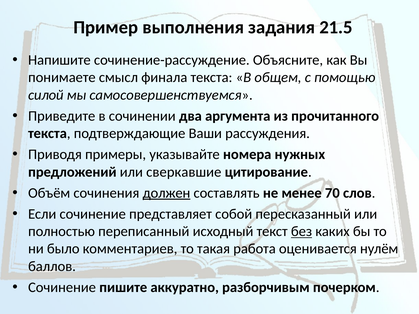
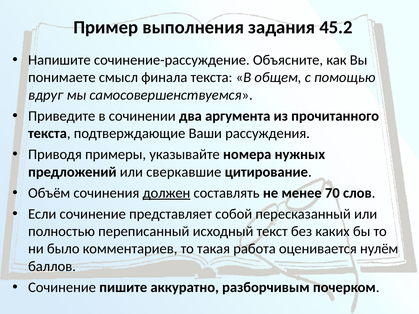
21.5: 21.5 -> 45.2 (336, 27)
силой: силой -> вдруг (46, 95)
без underline: present -> none (302, 232)
